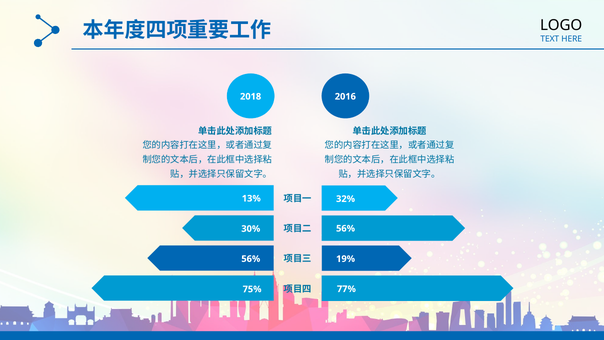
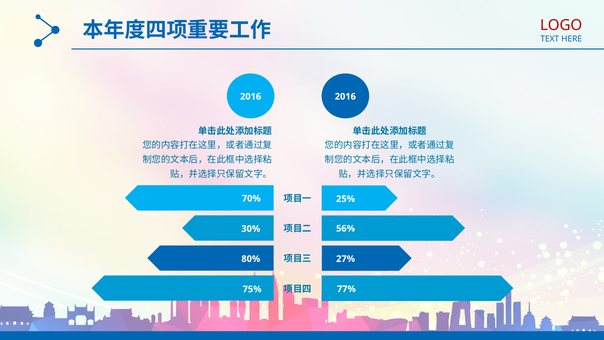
LOGO colour: black -> red (561, 25)
2018: 2018 -> 2016 (251, 96)
13%: 13% -> 70% (251, 198)
32%: 32% -> 25% (346, 199)
56%: 56% -> 80% (251, 259)
19%: 19% -> 27% (346, 259)
